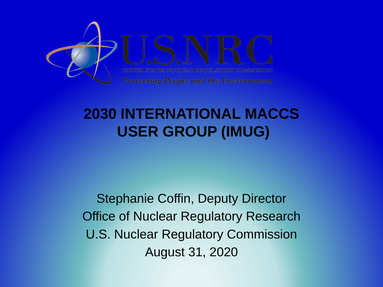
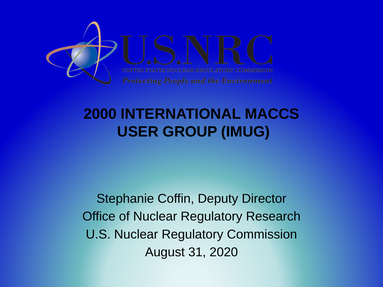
2030: 2030 -> 2000 (100, 114)
